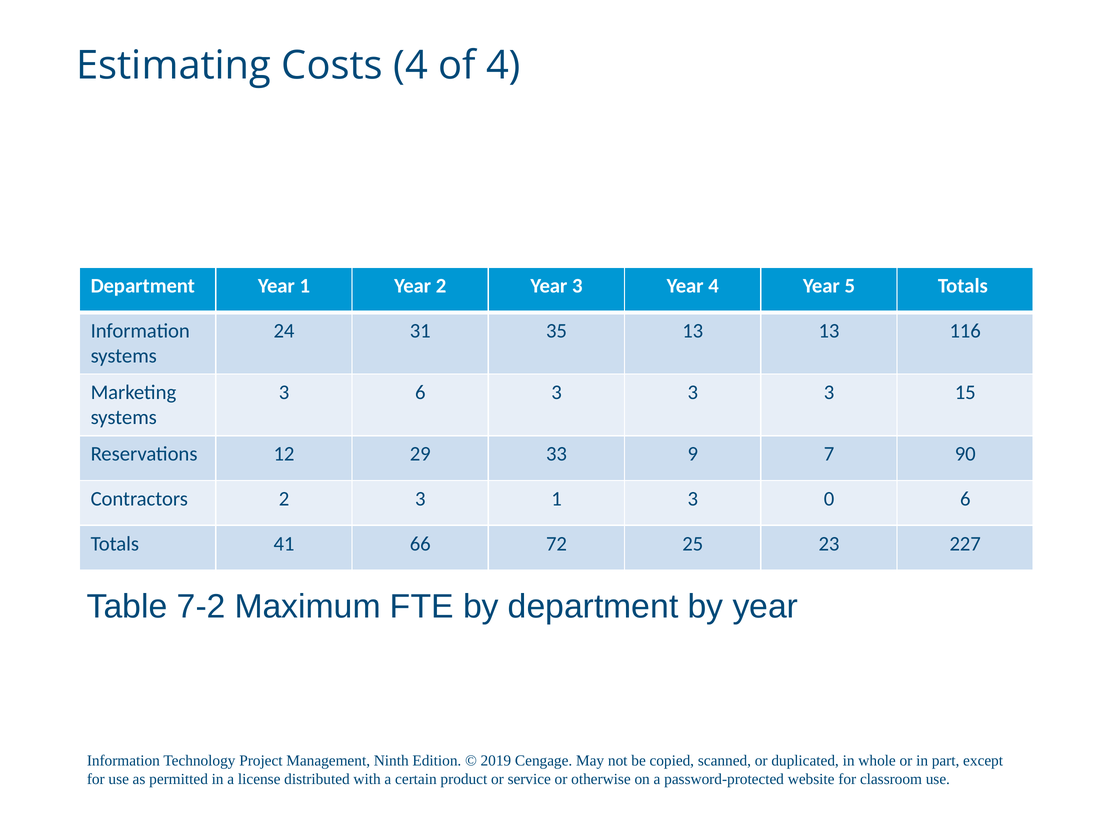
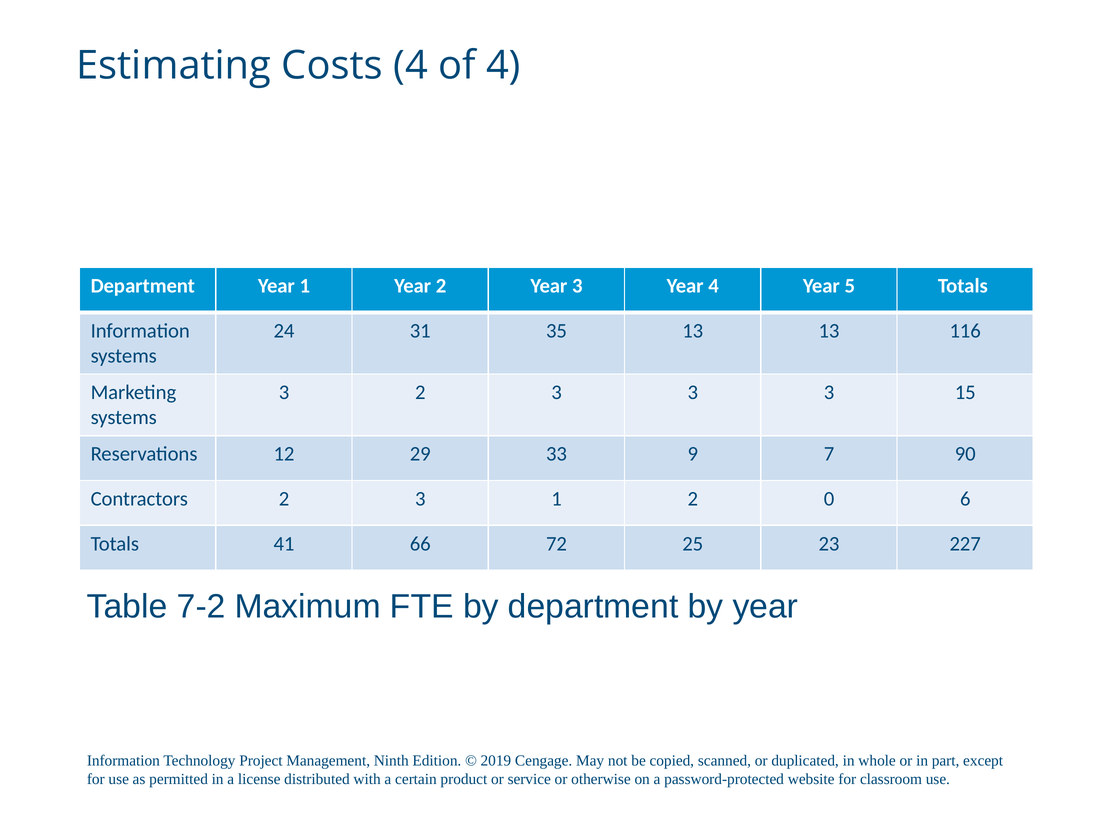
3 6: 6 -> 2 (420, 392)
1 3: 3 -> 2 (693, 499)
